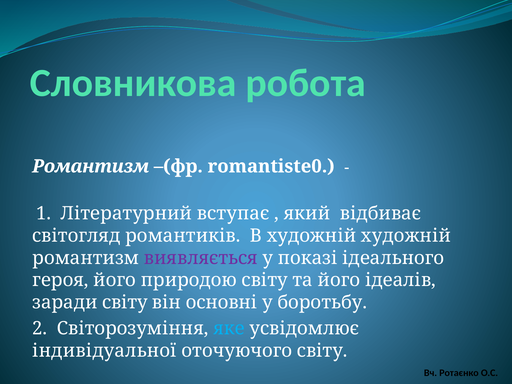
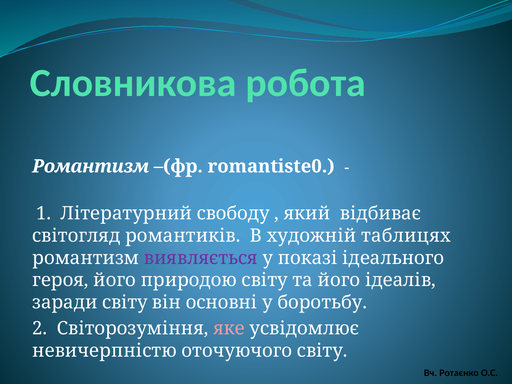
вступає: вступає -> свободу (233, 214)
художній художній: художній -> таблицях (406, 236)
яке colour: light blue -> pink (229, 328)
індивідуальної: індивідуальної -> невичерпністю (104, 351)
